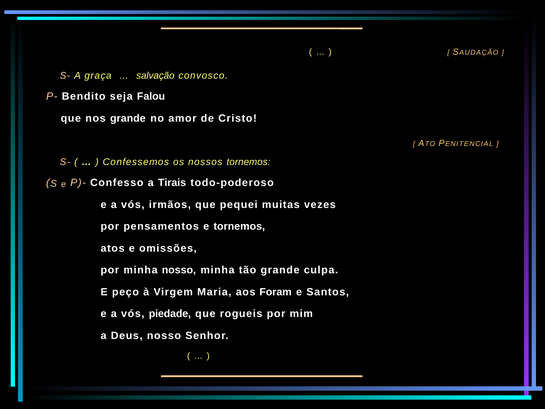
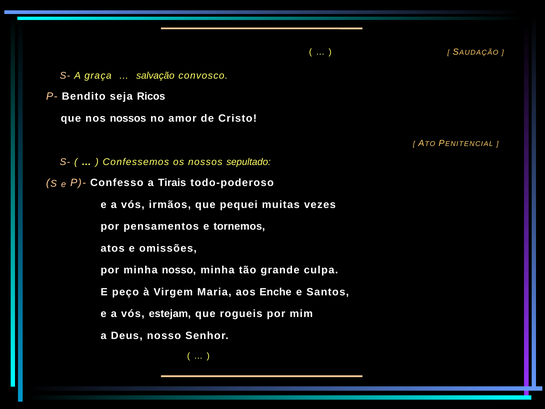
Falou: Falou -> Ricos (151, 96)
nos grande: grande -> nossos (128, 118)
nossos tornemos: tornemos -> sepultado (249, 162)
Foram: Foram -> Enche (276, 292)
piedade: piedade -> estejam (170, 314)
